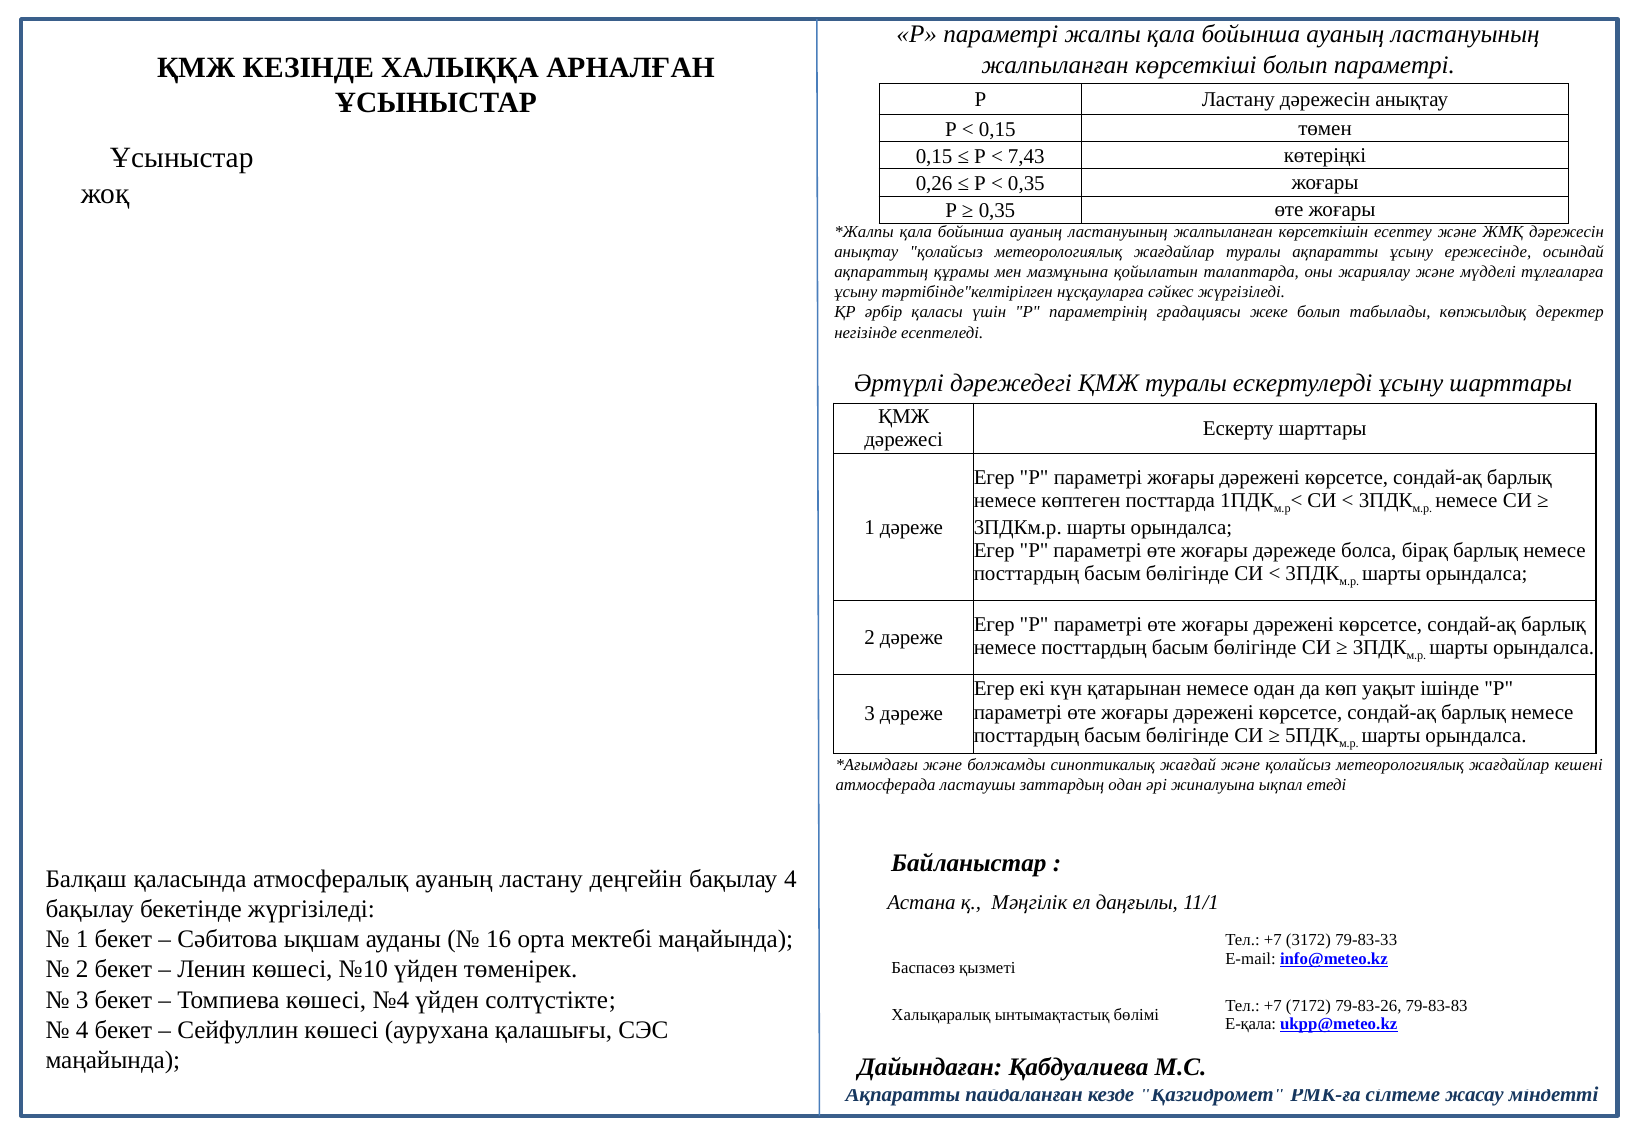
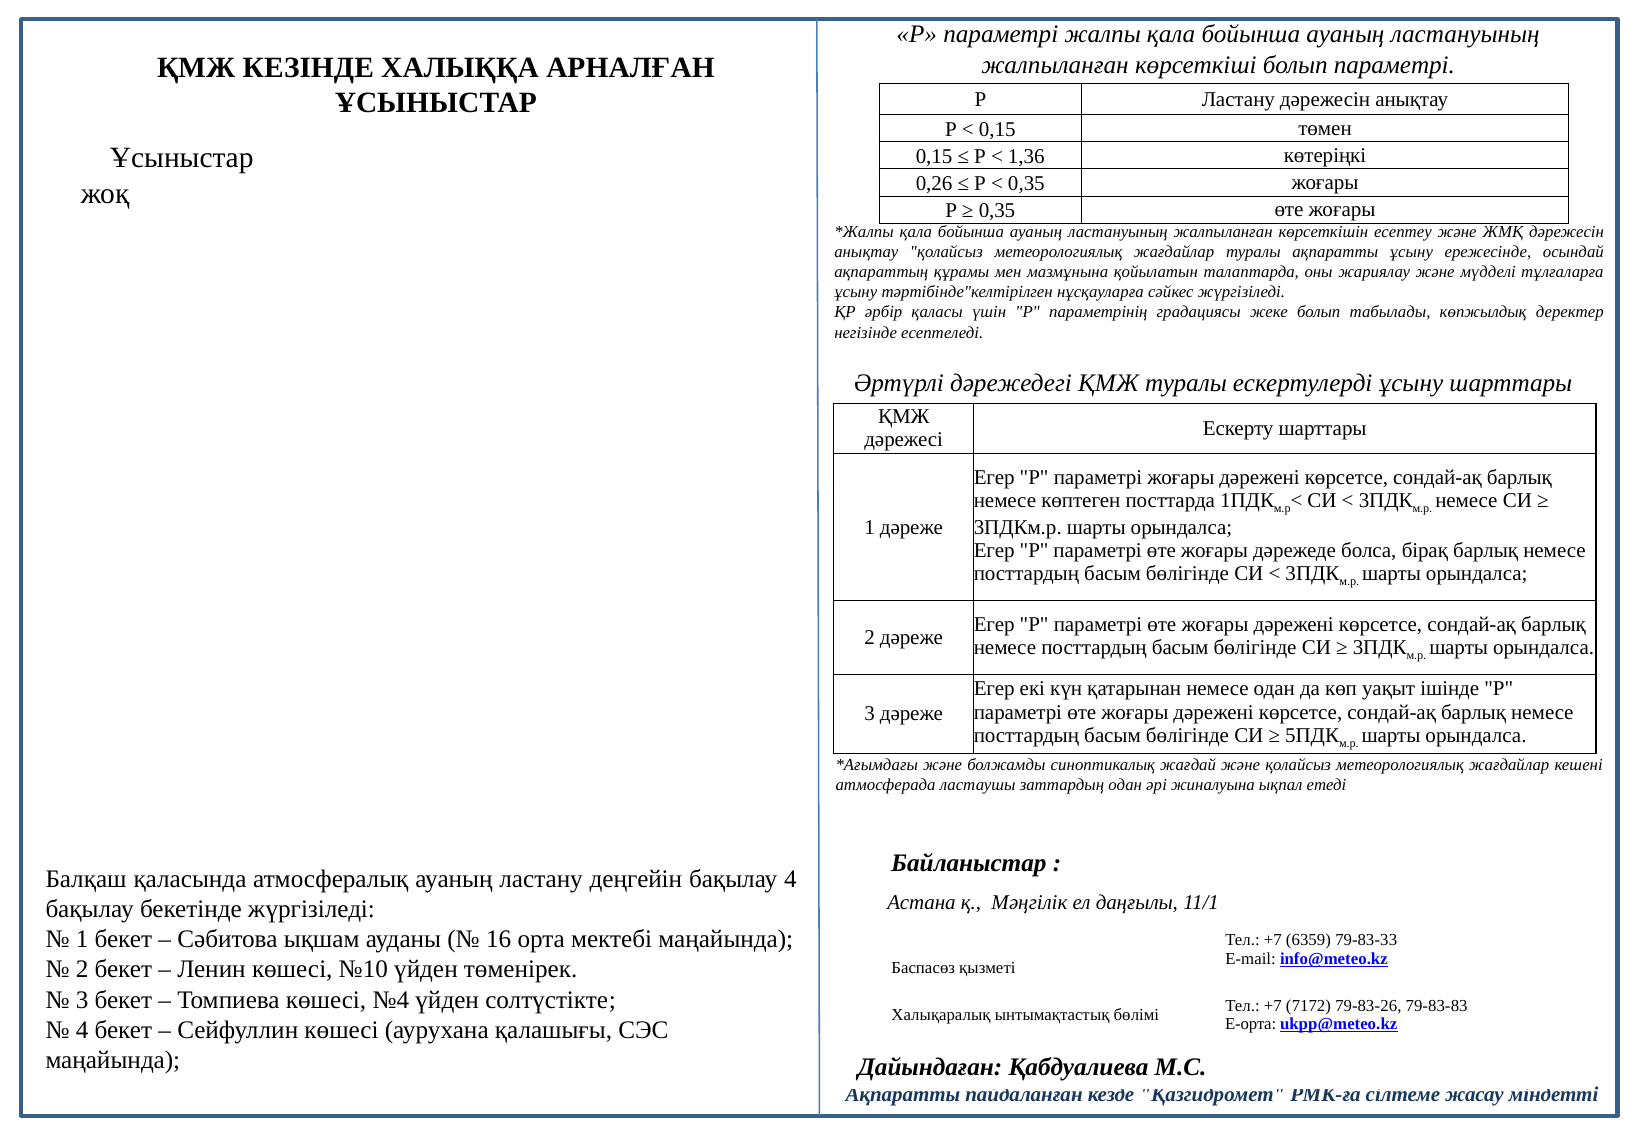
7,43: 7,43 -> 1,36 (1026, 156)
3172: 3172 -> 6359 (1308, 940)
E-қала: E-қала -> E-орта (1251, 1024)
